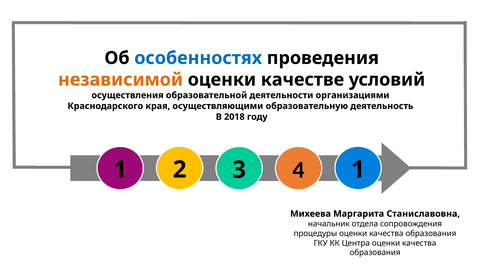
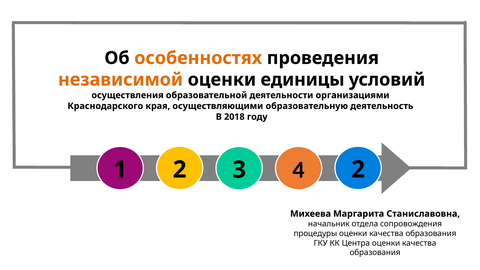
особенностях colour: blue -> orange (198, 58)
качестве: качестве -> единицы (303, 80)
4 1: 1 -> 2 (358, 170)
